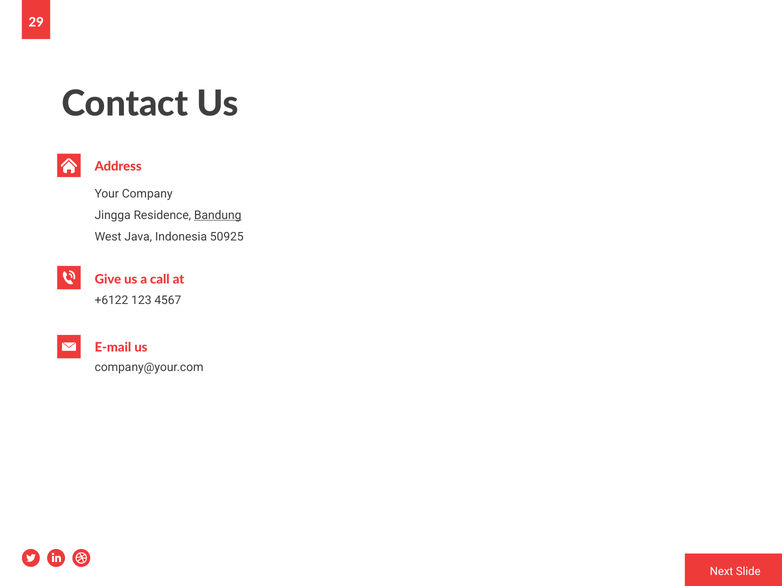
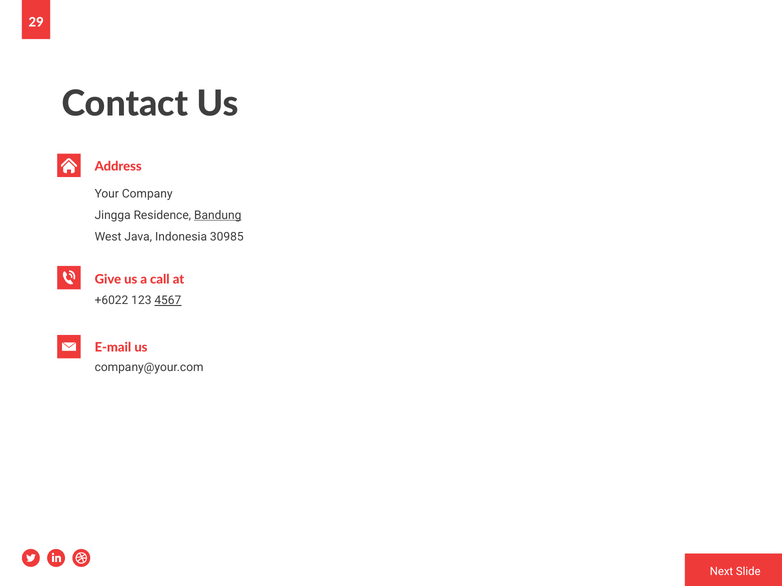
50925: 50925 -> 30985 (227, 237)
+6122: +6122 -> +6022 (111, 301)
4567 underline: none -> present (168, 301)
